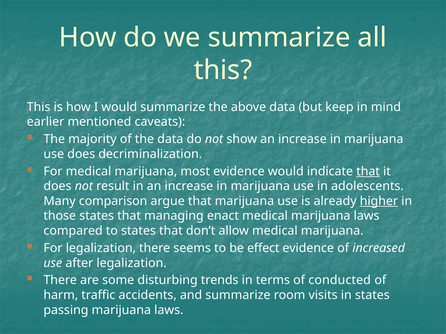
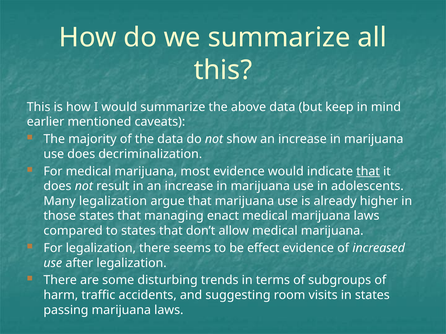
Many comparison: comparison -> legalization (113, 201)
higher underline: present -> none (379, 201)
conducted: conducted -> subgroups (340, 281)
and summarize: summarize -> suggesting (238, 296)
